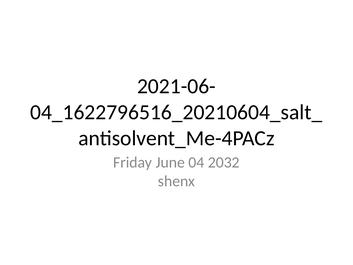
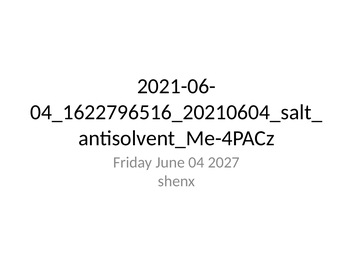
2032: 2032 -> 2027 (224, 162)
